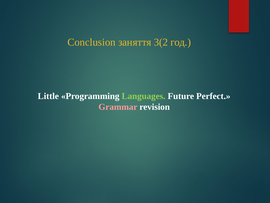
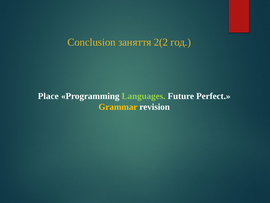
3(2: 3(2 -> 2(2 (161, 42)
Little: Little -> Place (48, 96)
Grammar colour: pink -> yellow (118, 107)
